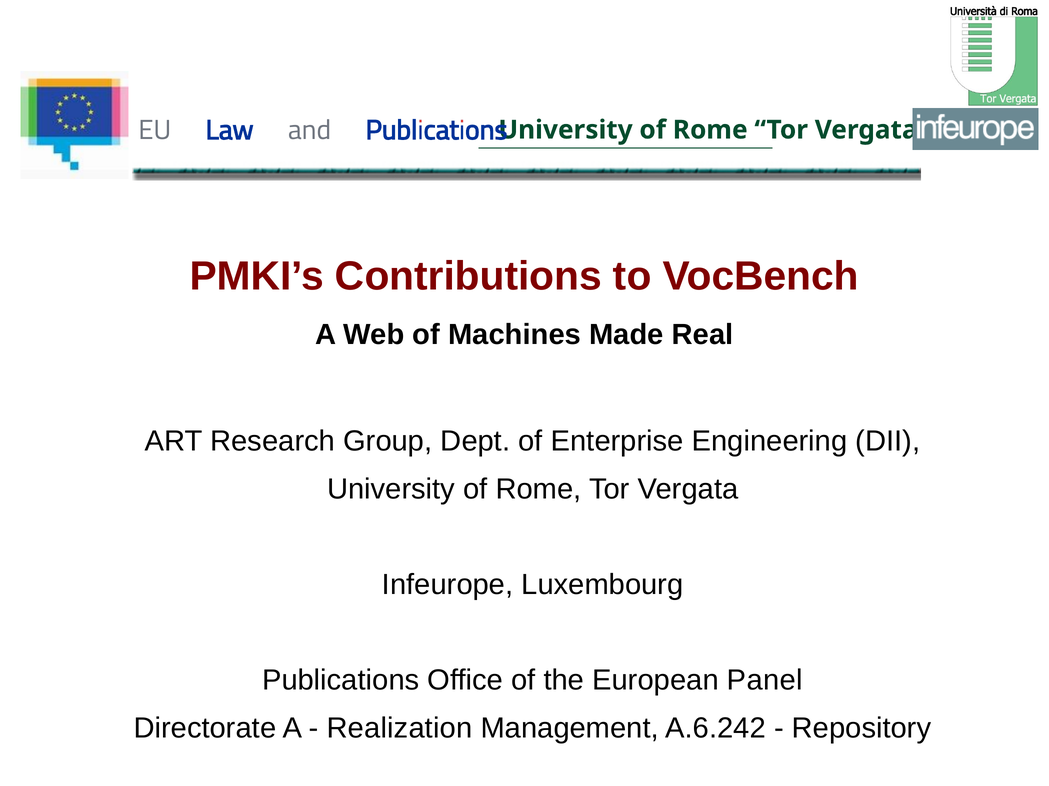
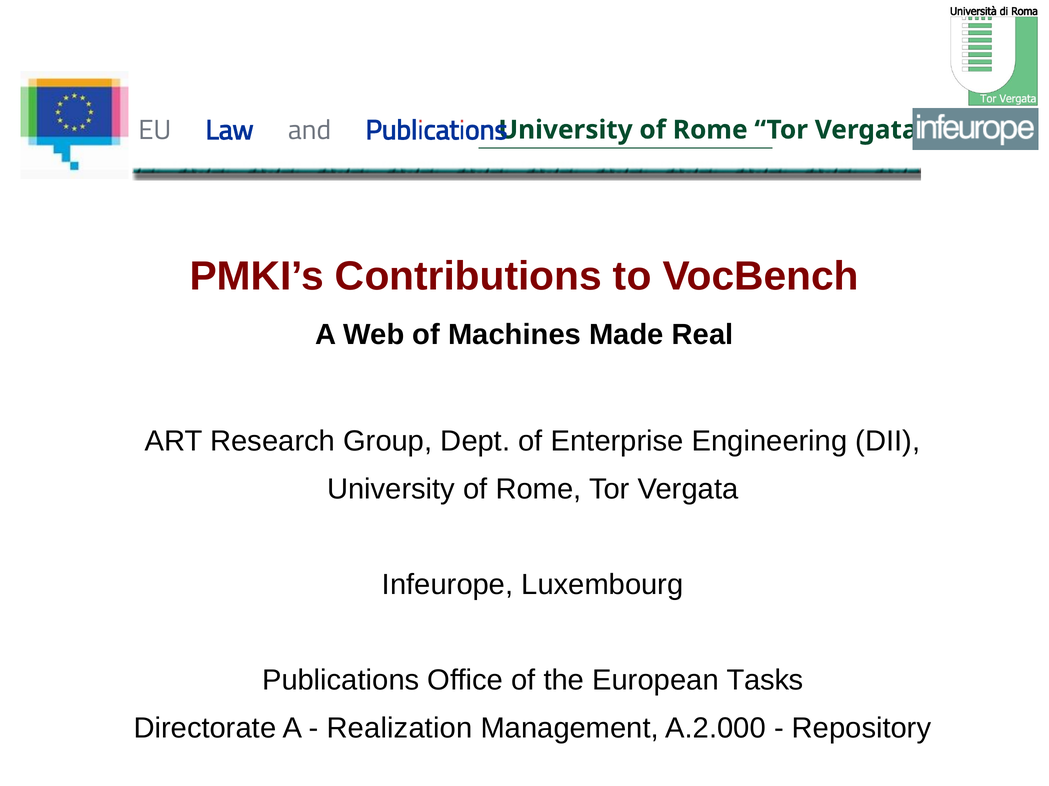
Panel: Panel -> Tasks (765, 681)
A.6.242: A.6.242 -> A.2.000 (716, 729)
